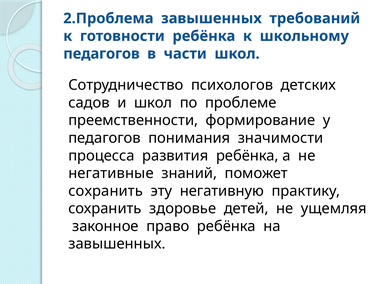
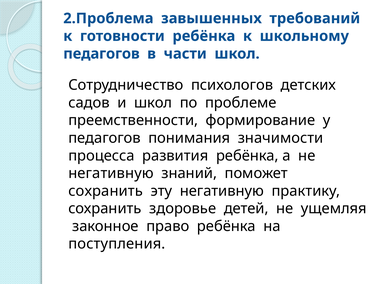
негативные: негативные -> негативную (111, 173)
завышенных: завышенных -> поступления (117, 244)
